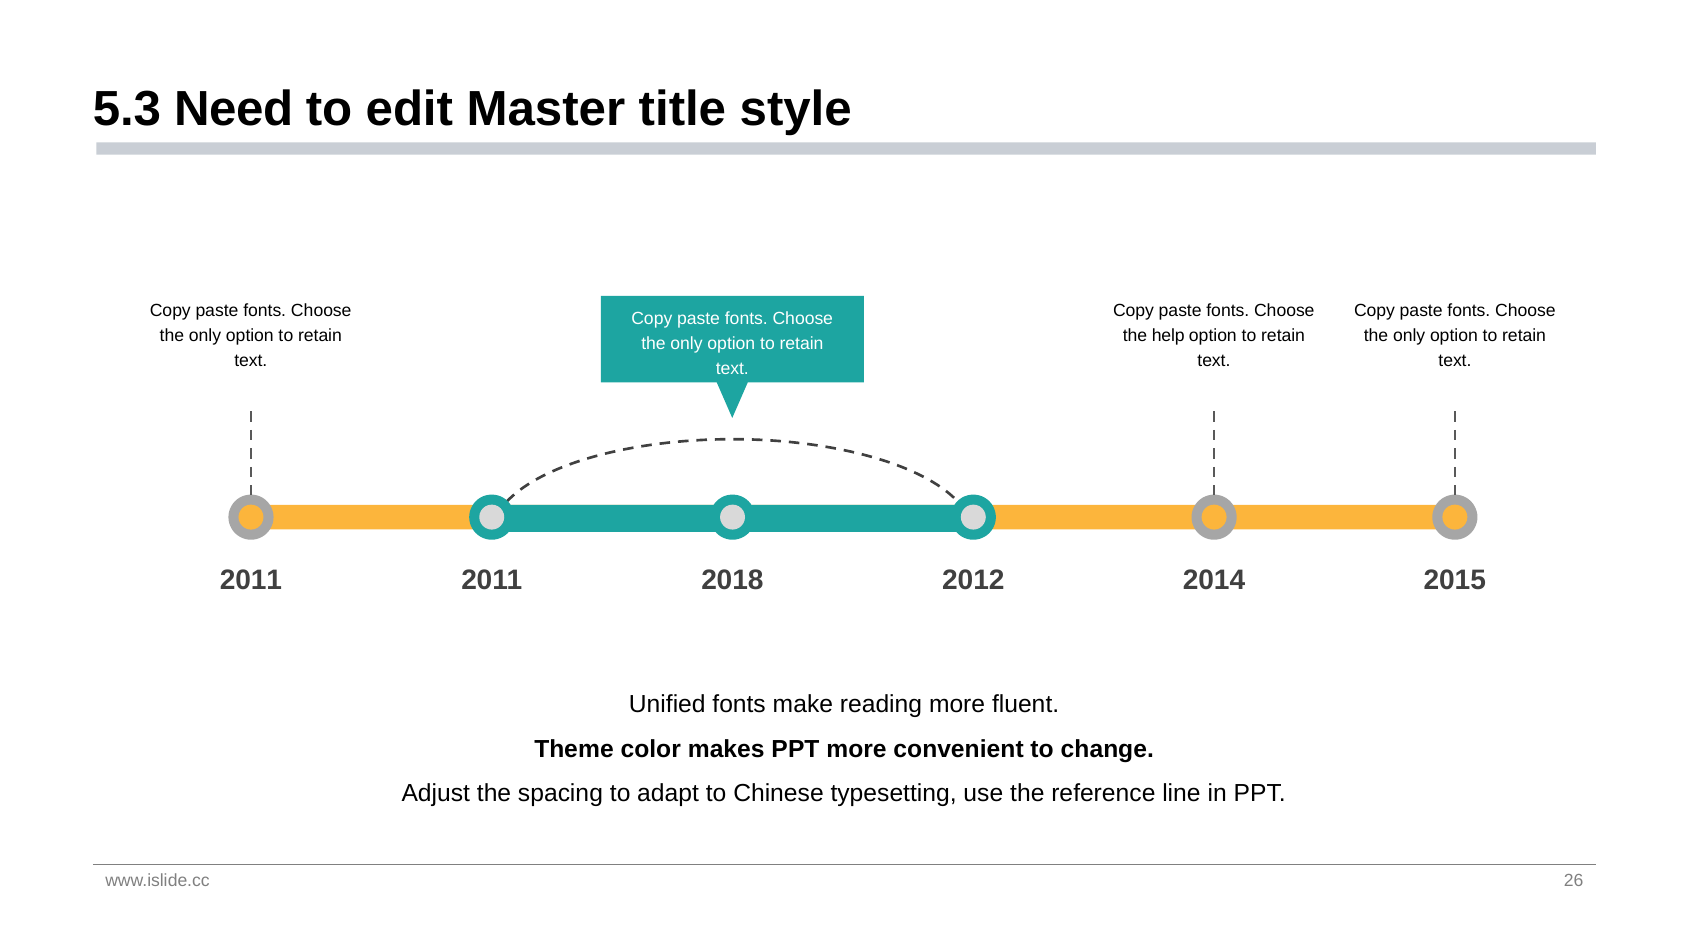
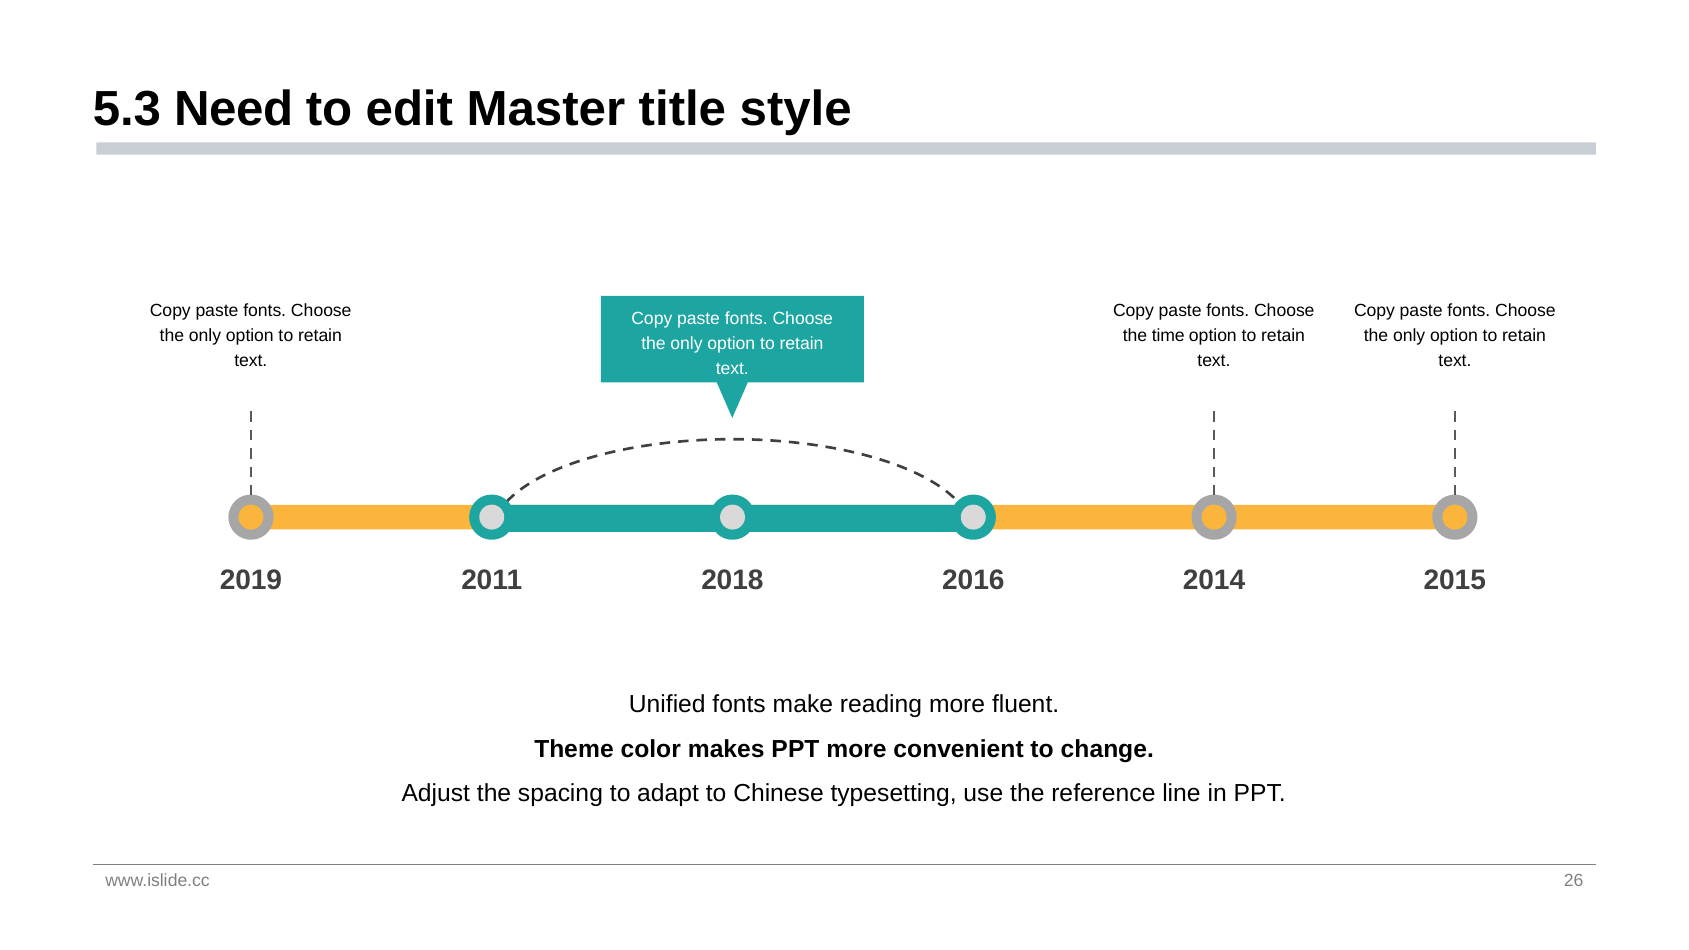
help: help -> time (1168, 336)
2011: 2011 -> 2019 (251, 580)
2012: 2012 -> 2016 (973, 580)
